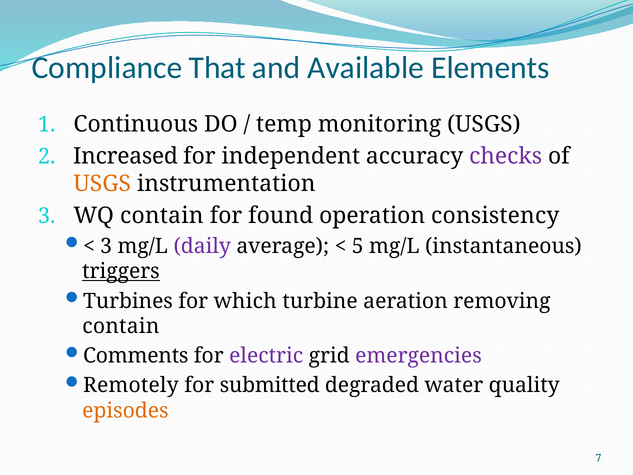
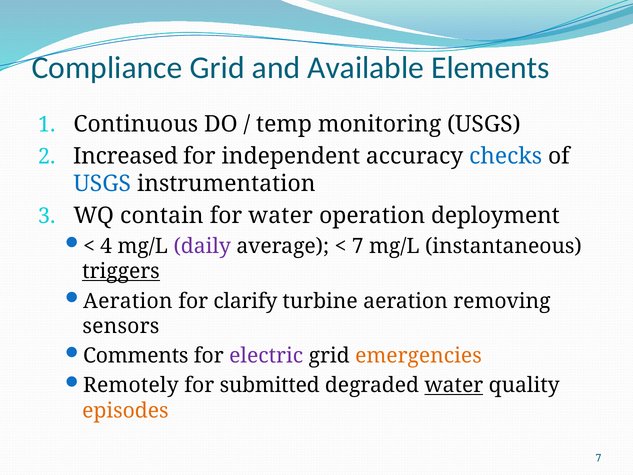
Compliance That: That -> Grid (217, 68)
checks colour: purple -> blue (506, 156)
USGS colour: orange -> blue (102, 184)
for found: found -> water (281, 216)
consistency: consistency -> deployment (495, 216)
3: 3 -> 4 (106, 246)
5: 5 -> 7 (358, 246)
Turbines: Turbines -> Aeration (128, 301)
which: which -> clarify (245, 301)
contain: contain -> sensors (121, 326)
emergencies colour: purple -> orange (418, 356)
water underline: none -> present (454, 385)
